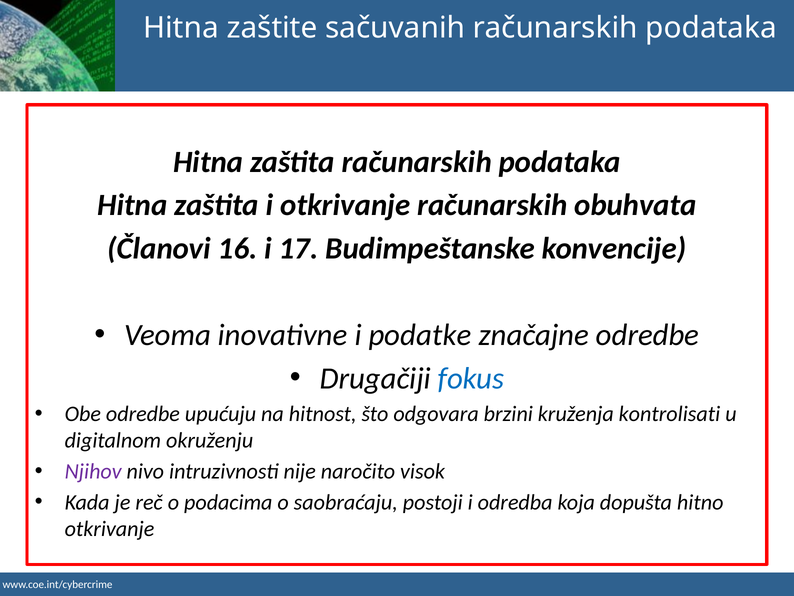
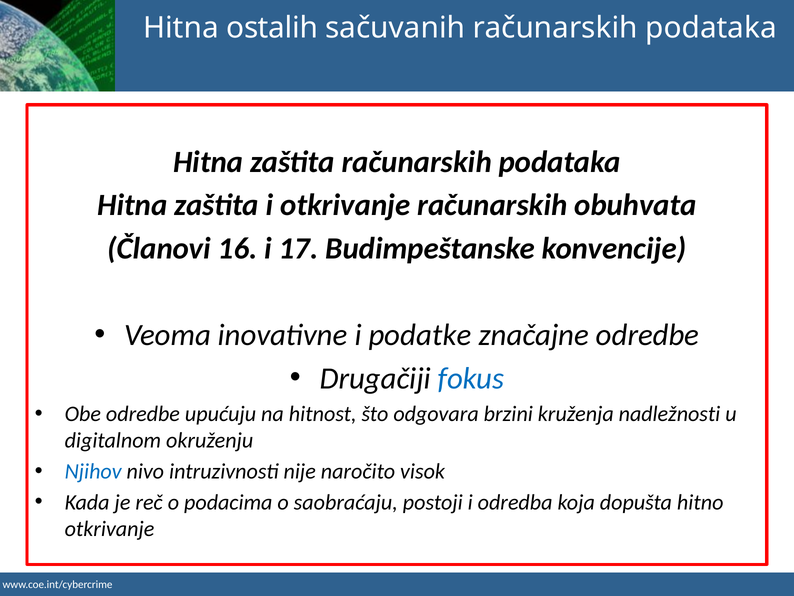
zaštite: zaštite -> ostalih (272, 28)
kontrolisati: kontrolisati -> nadležnosti (669, 414)
Njihov colour: purple -> blue (93, 471)
